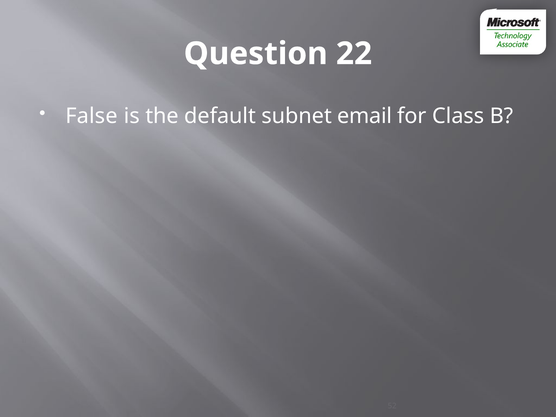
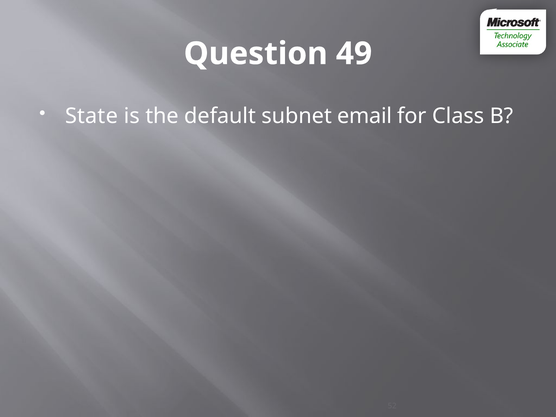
22: 22 -> 49 (354, 54)
False: False -> State (92, 116)
